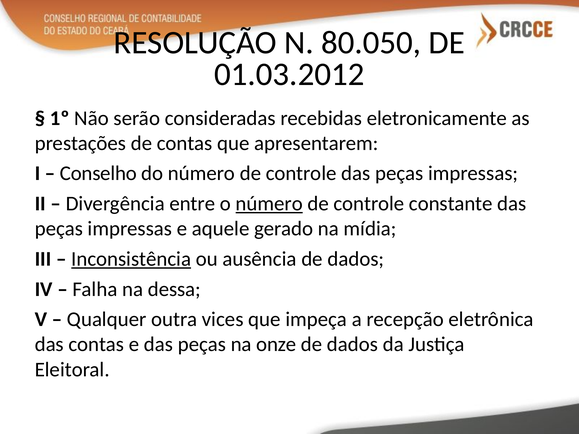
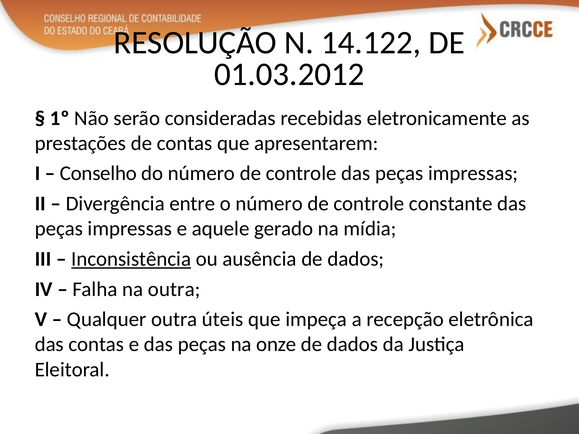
80.050: 80.050 -> 14.122 (371, 43)
número underline: present -> none (269, 204)
na dessa: dessa -> outra (174, 289)
vices: vices -> úteis (223, 320)
